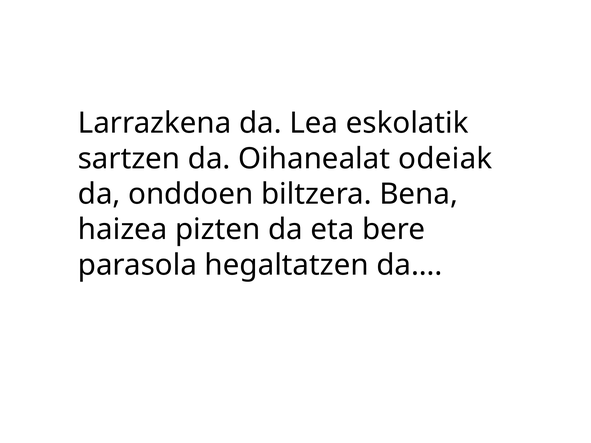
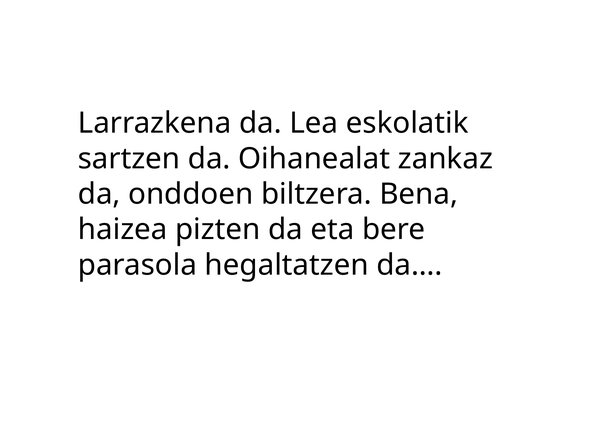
odeiak: odeiak -> zankaz (445, 159)
